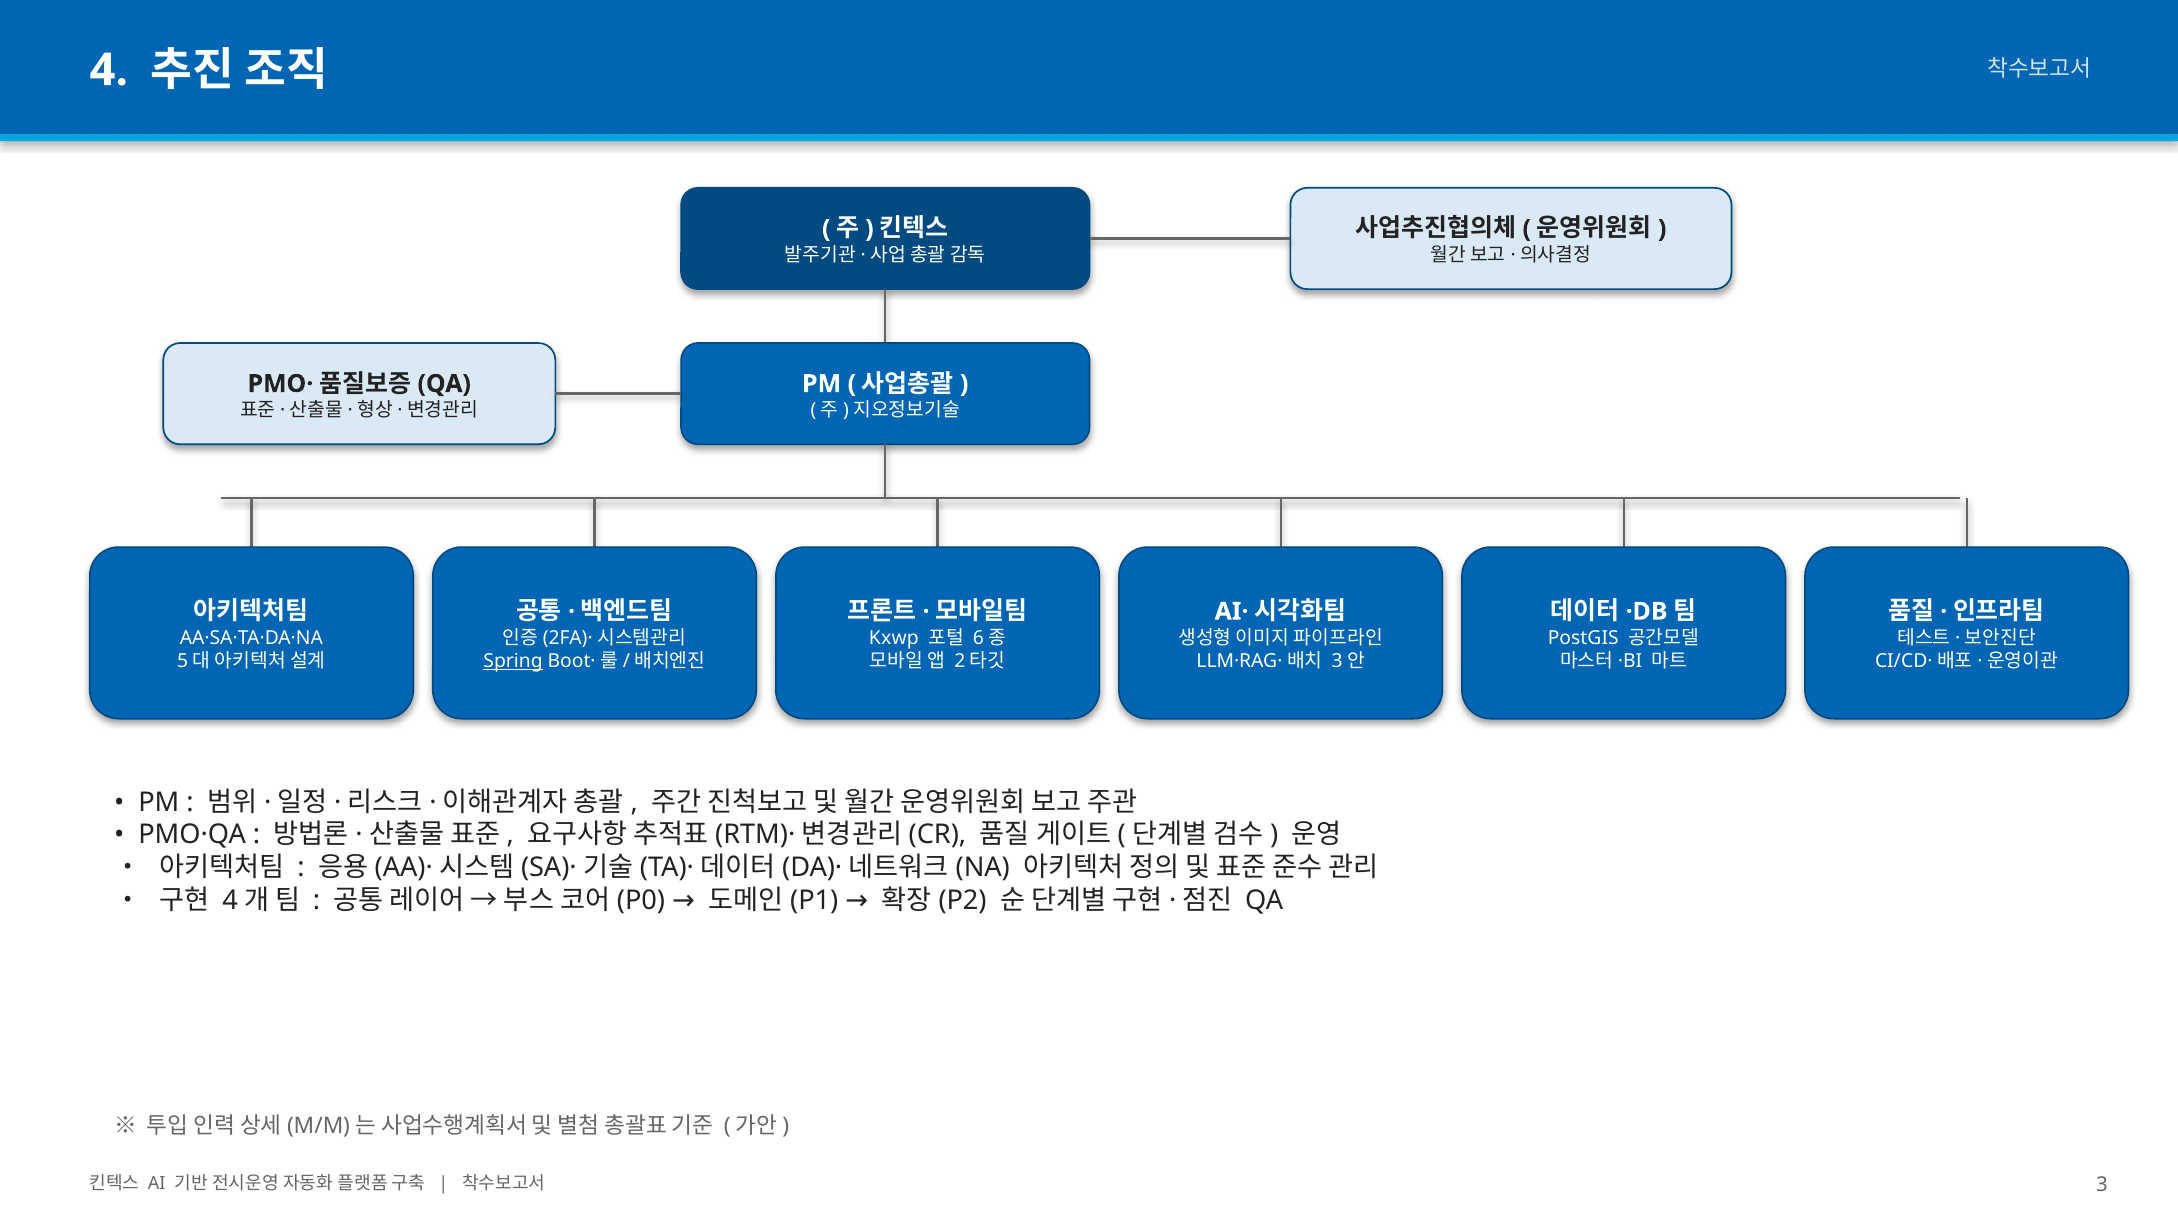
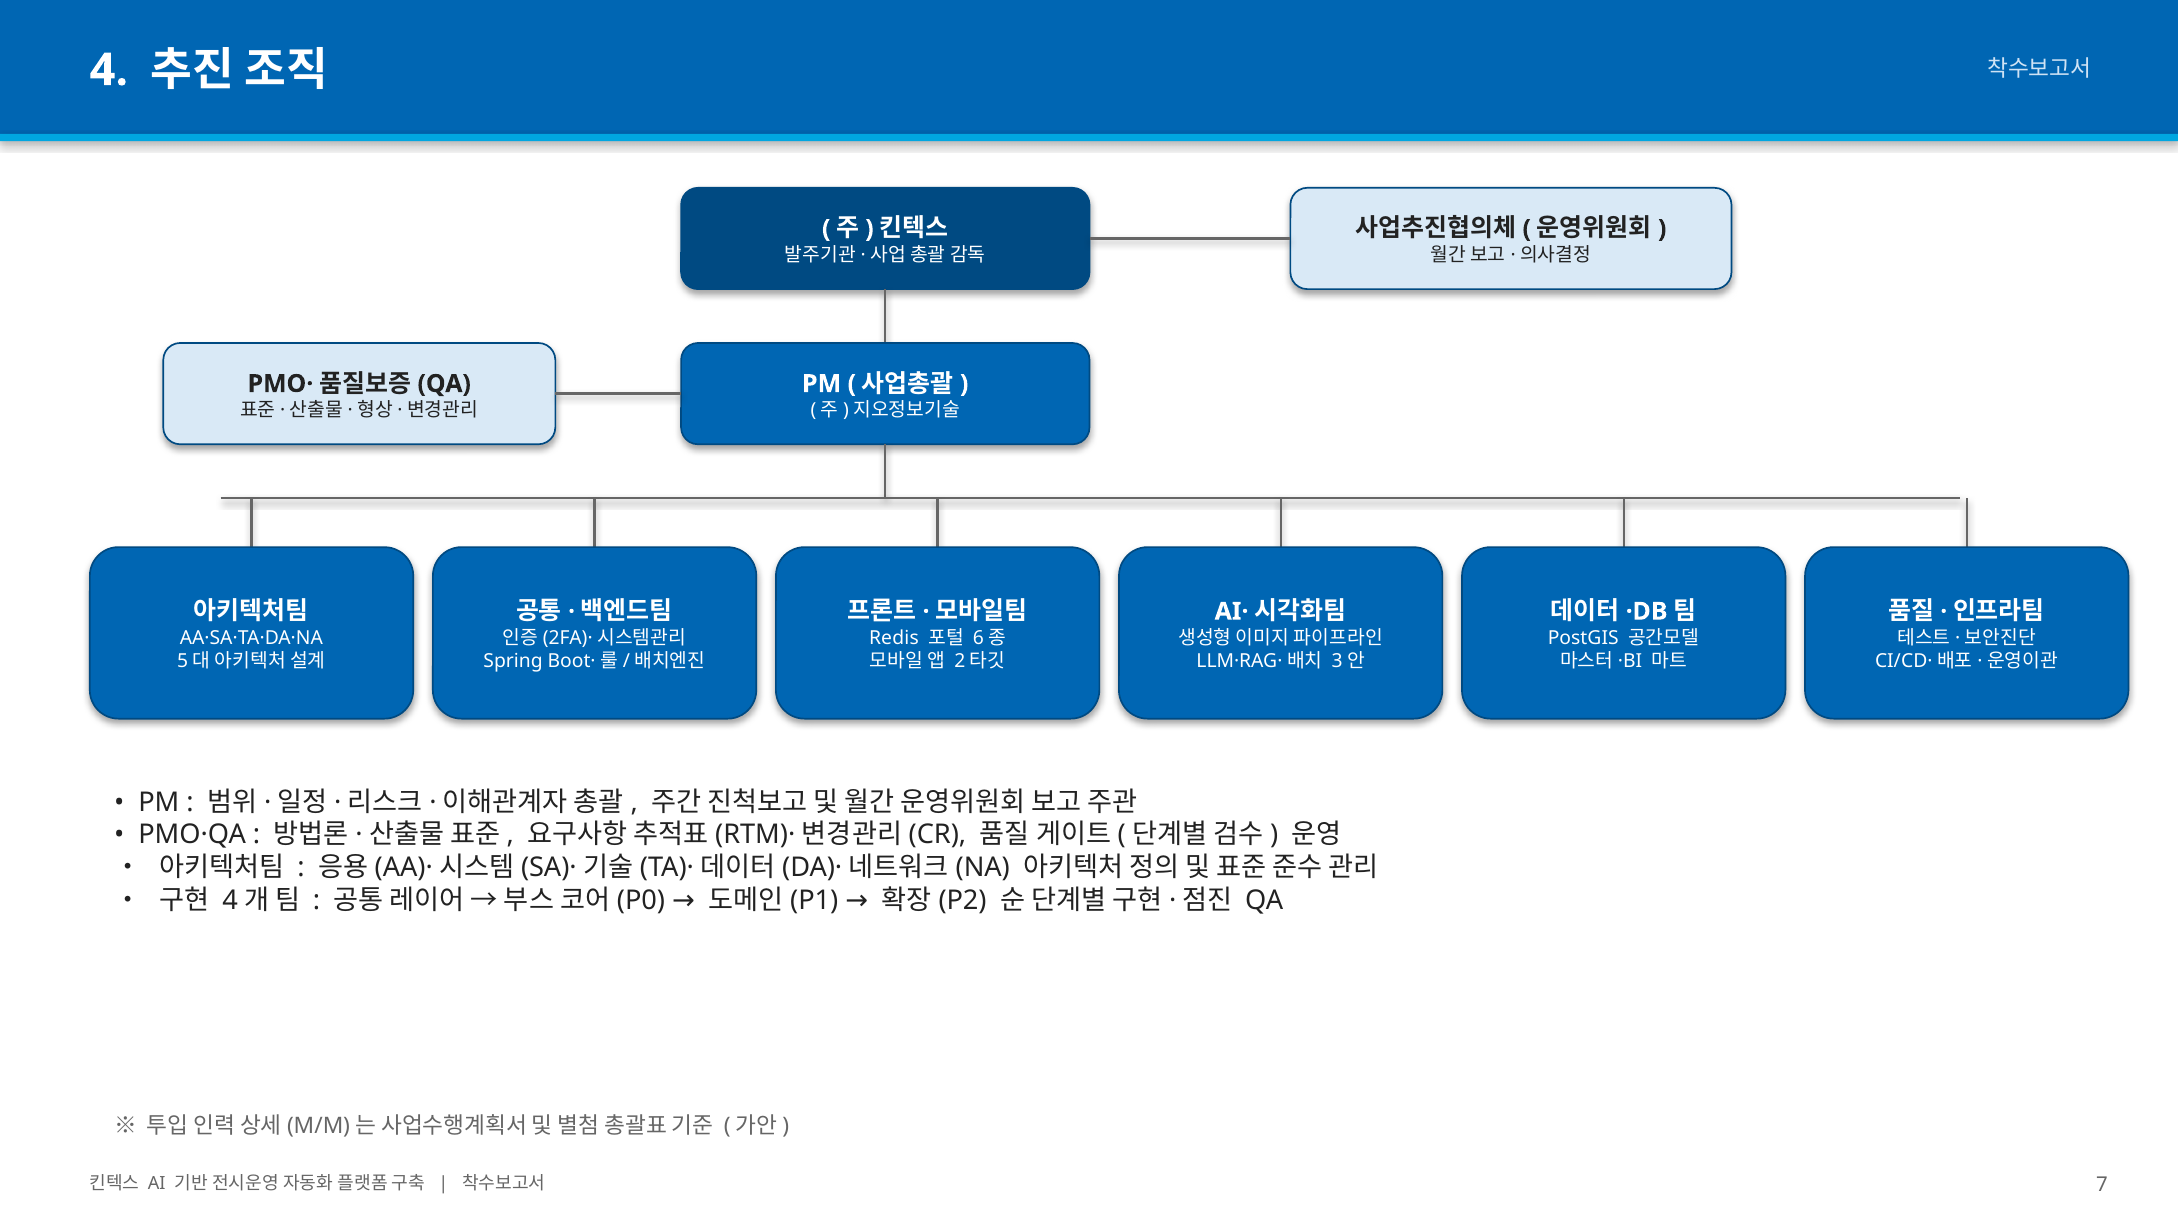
Kxwp: Kxwp -> Redis (894, 638)
Spring underline: present -> none (513, 661)
3: 3 -> 7 (2102, 1185)
